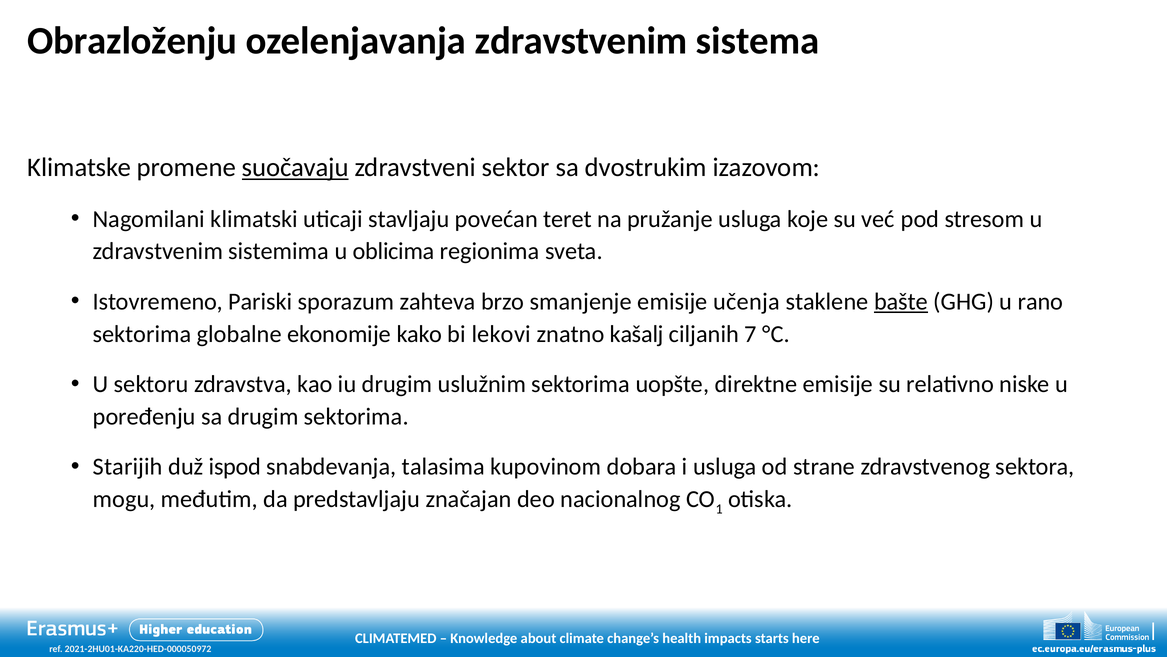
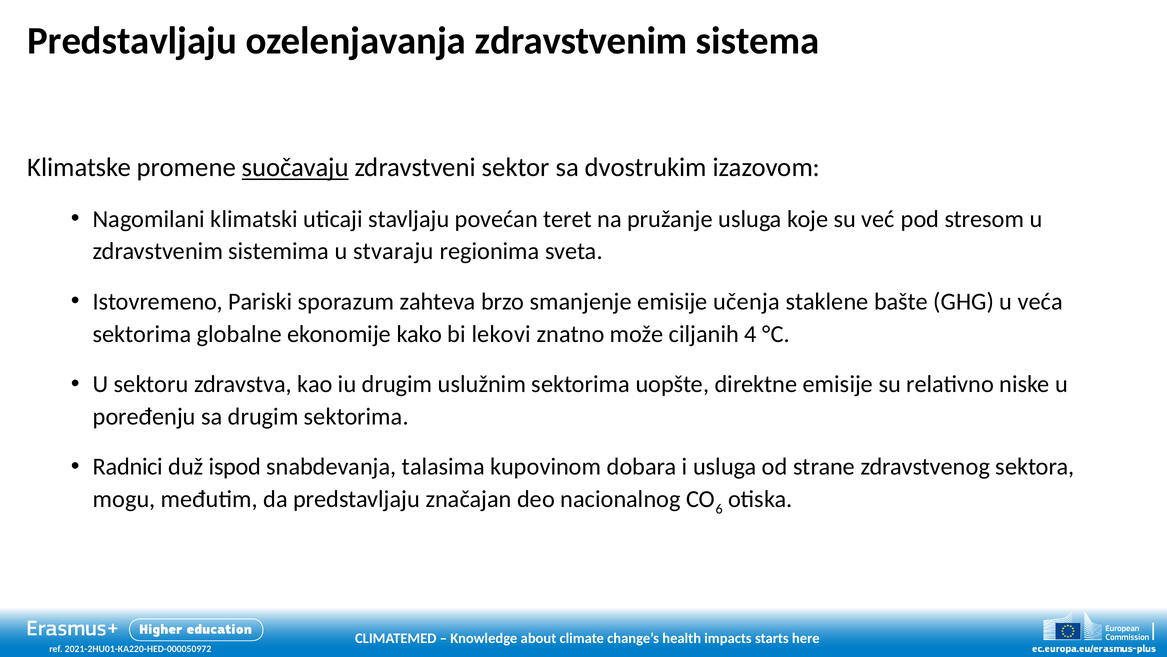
Obrazloženju: Obrazloženju -> Predstavljaju (132, 41)
oblicima: oblicima -> stvaraju (393, 251)
bašte underline: present -> none (901, 302)
rano: rano -> veća (1040, 302)
kašalj: kašalj -> može (637, 334)
7: 7 -> 4 (751, 334)
Starijih: Starijih -> Radnici (128, 466)
1: 1 -> 6 (719, 508)
